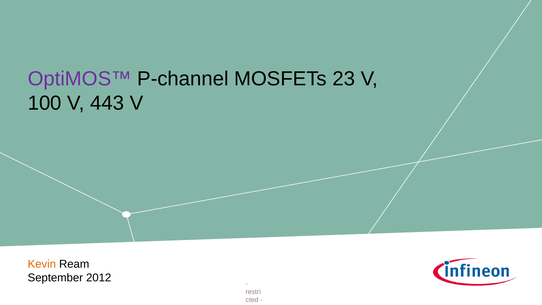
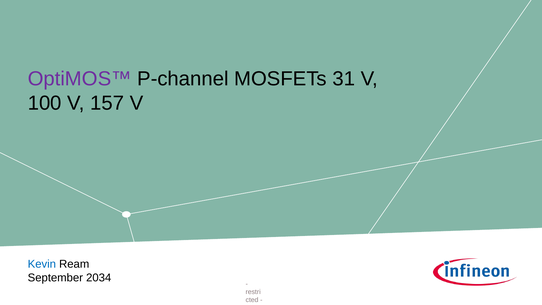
23: 23 -> 31 (344, 79)
443: 443 -> 157 (107, 103)
Kevin colour: orange -> blue (42, 264)
2012: 2012 -> 2034 (99, 278)
